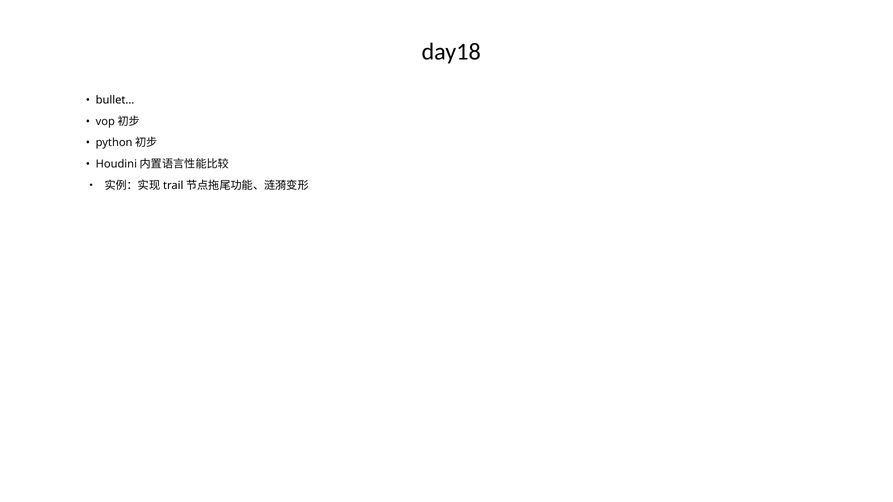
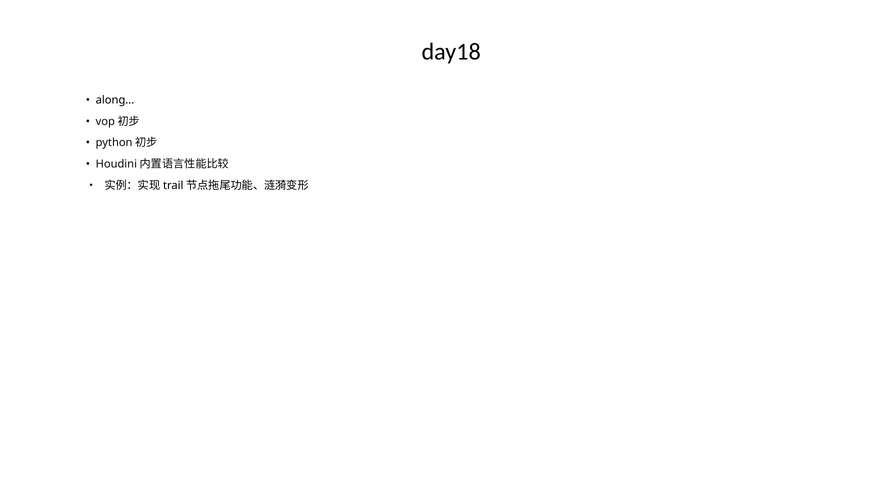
bullet: bullet -> along (115, 100)
